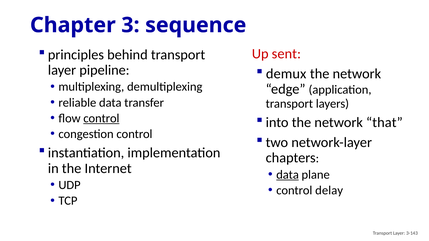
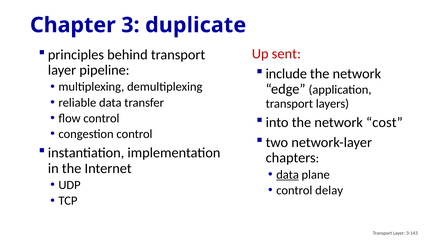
sequence: sequence -> duplicate (196, 25)
demux: demux -> include (286, 74)
control underline: present -> none (101, 118)
that: that -> cost (384, 123)
